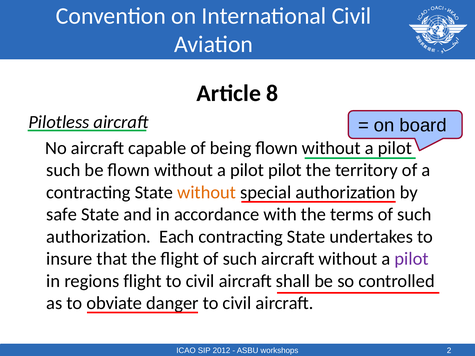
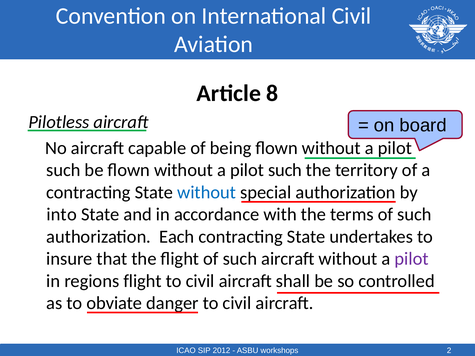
pilot: pilot -> such (285, 170)
without colour: orange -> blue (207, 192)
safe: safe -> into (62, 215)
